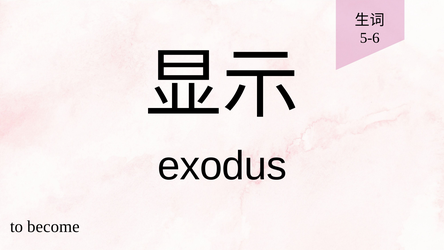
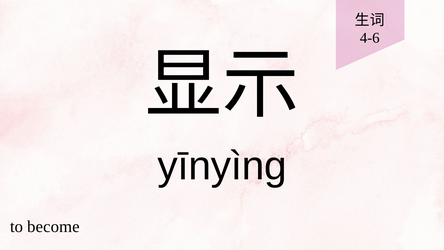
5-6: 5-6 -> 4-6 (370, 38)
exodus: exodus -> yīnyìng (222, 166)
